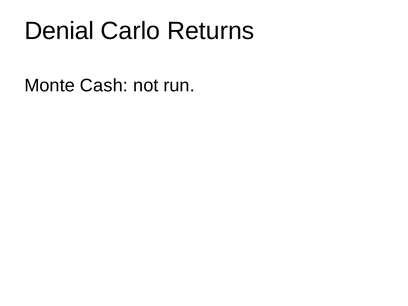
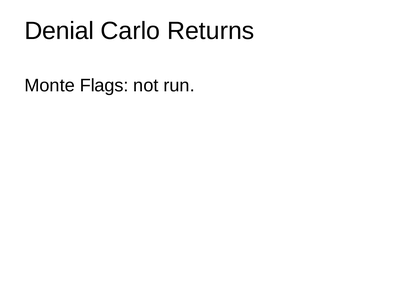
Cash: Cash -> Flags (104, 86)
